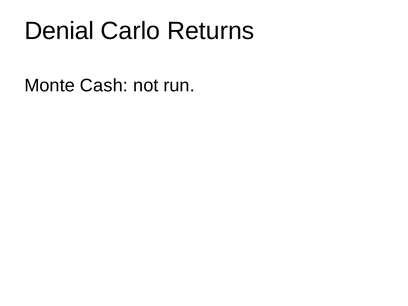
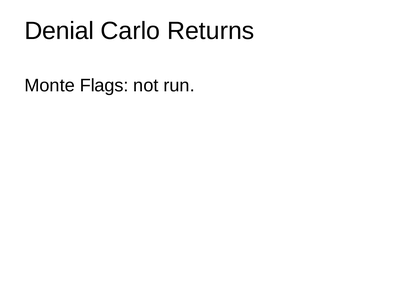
Cash: Cash -> Flags (104, 86)
